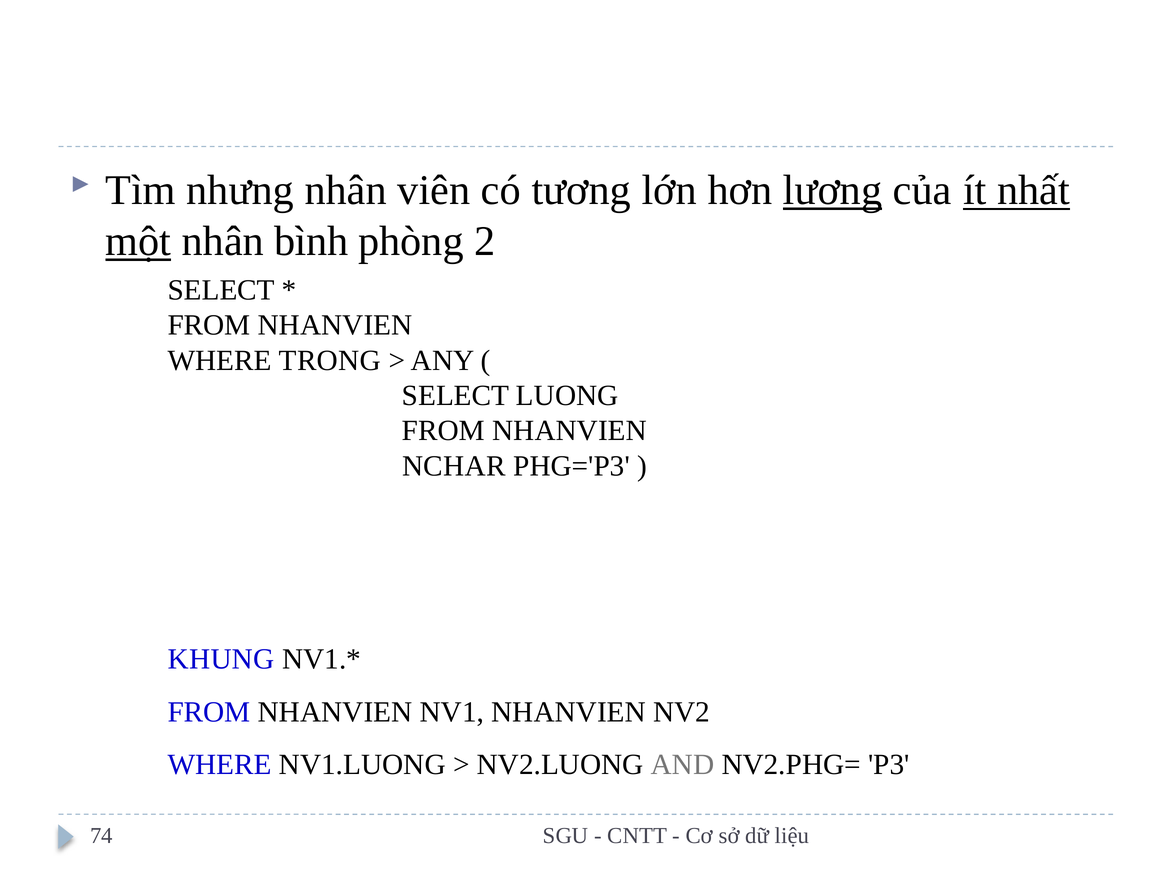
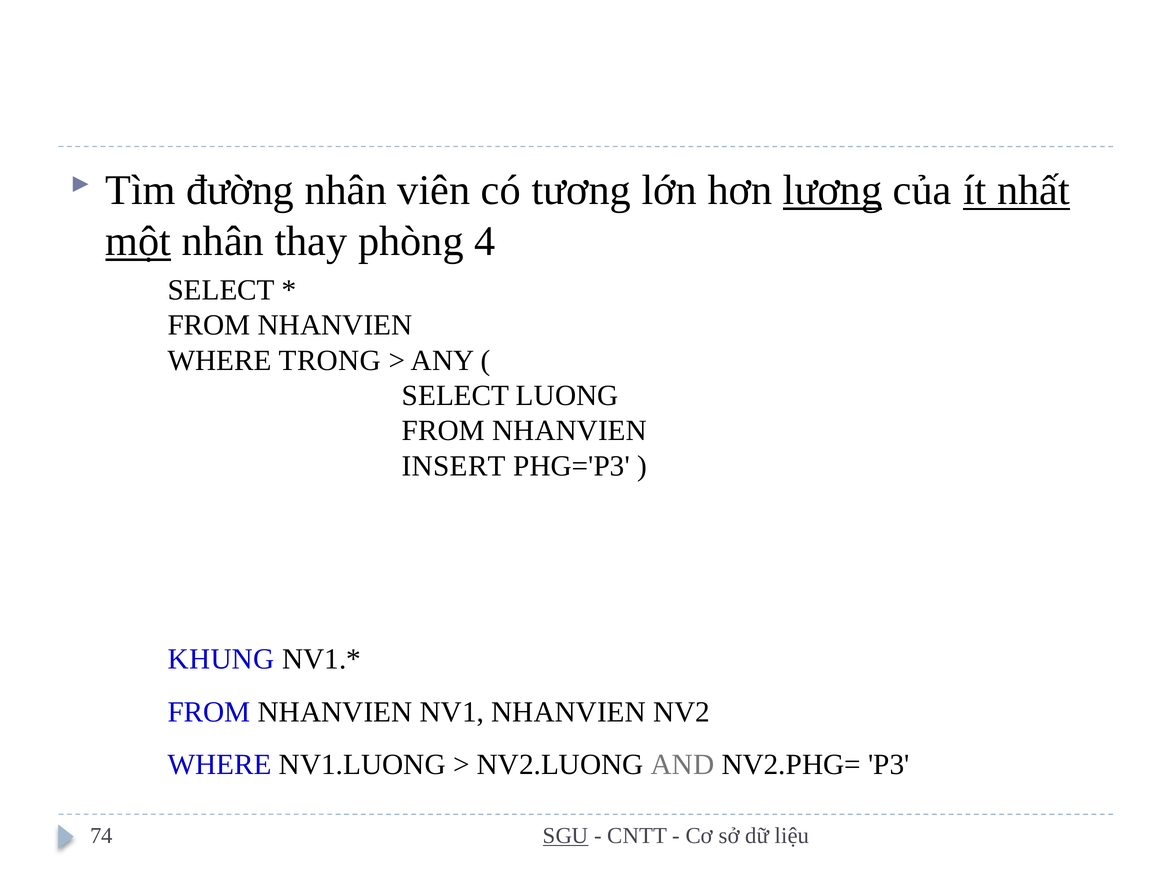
nhưng: nhưng -> đường (240, 190)
bình: bình -> thay (311, 241)
2: 2 -> 4 (485, 241)
NCHAR: NCHAR -> INSERT (454, 466)
SGU underline: none -> present (566, 836)
